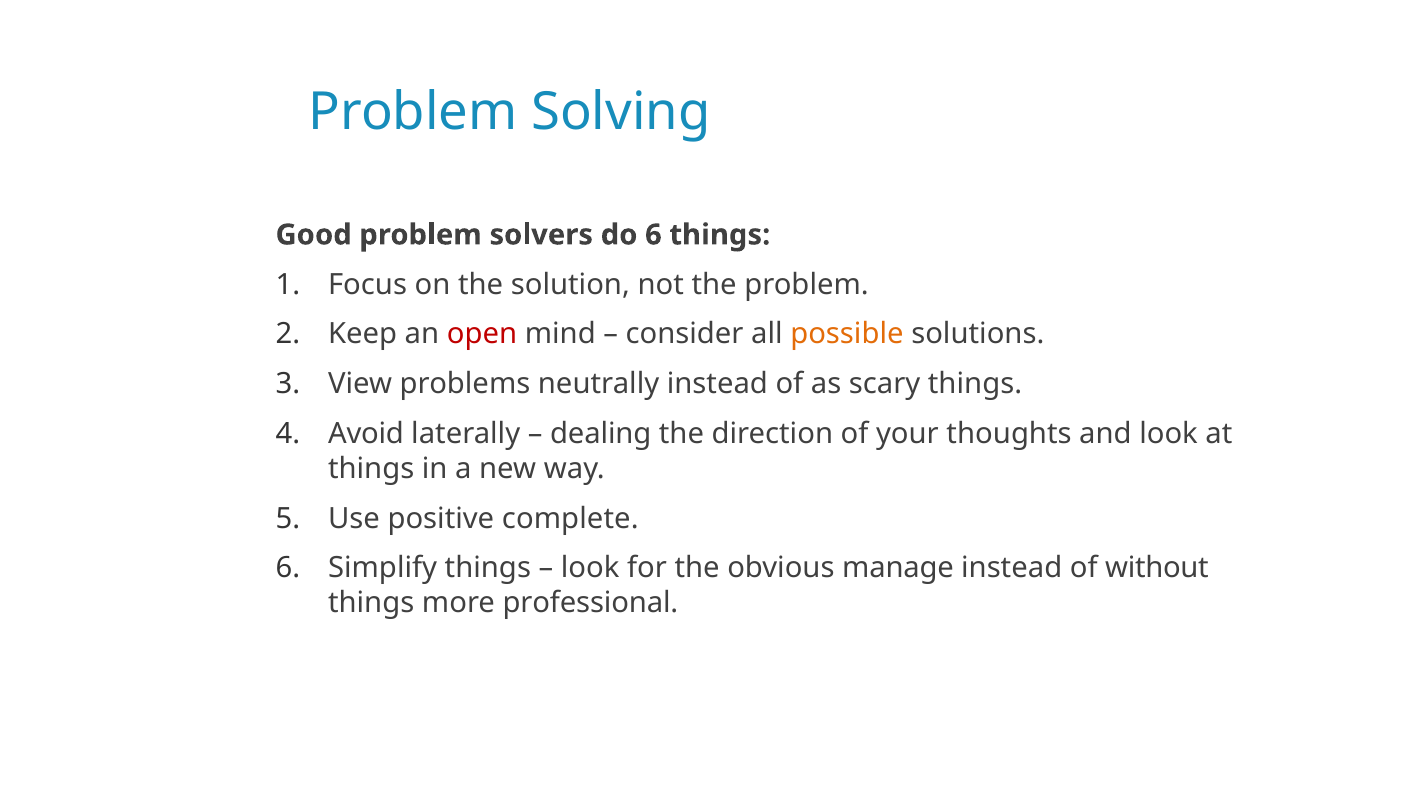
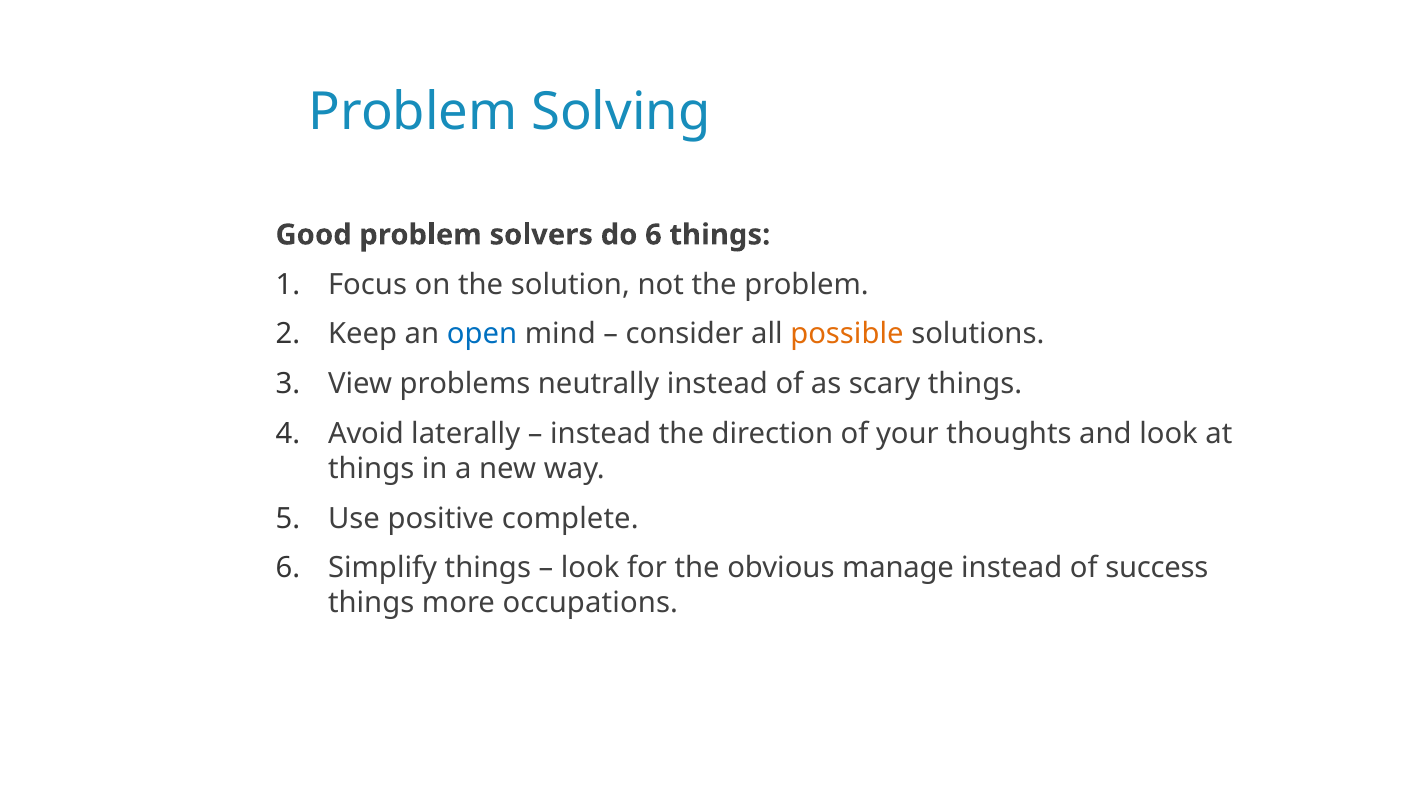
open colour: red -> blue (482, 334)
dealing: dealing -> instead (601, 433)
without: without -> success (1157, 568)
professional: professional -> occupations (590, 603)
